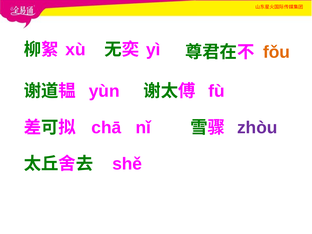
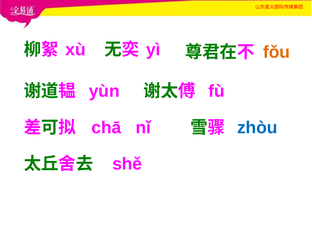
zhòu colour: purple -> blue (257, 128)
